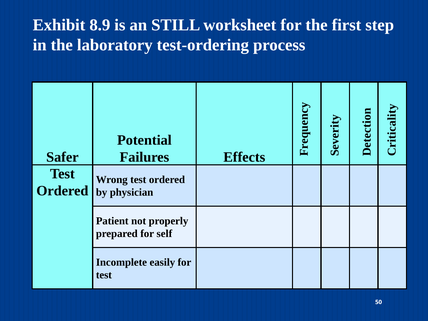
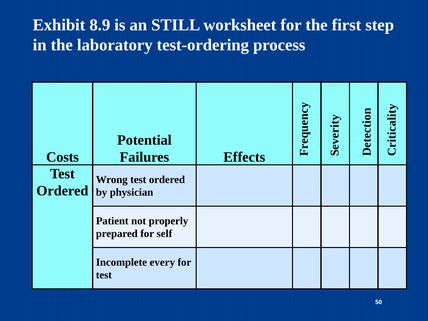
Safer: Safer -> Costs (62, 157)
easily: easily -> every (162, 262)
